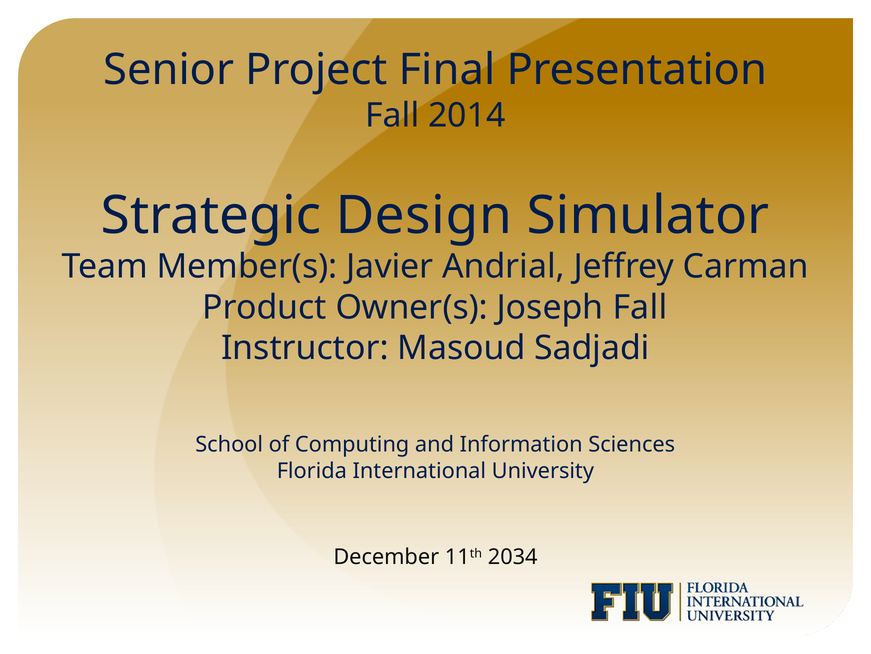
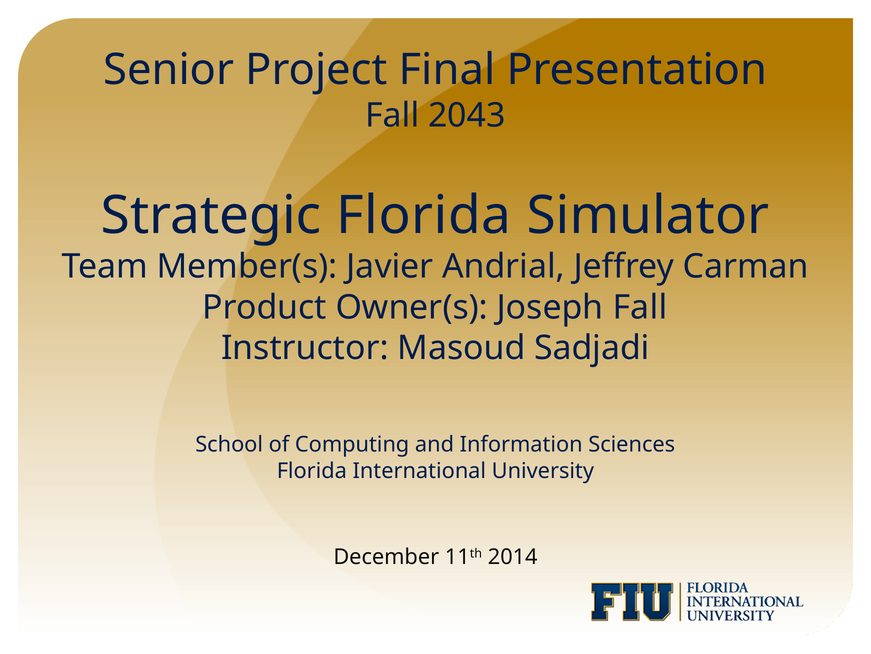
2014: 2014 -> 2043 (467, 116)
Strategic Design: Design -> Florida (424, 216)
2034: 2034 -> 2014 (513, 557)
